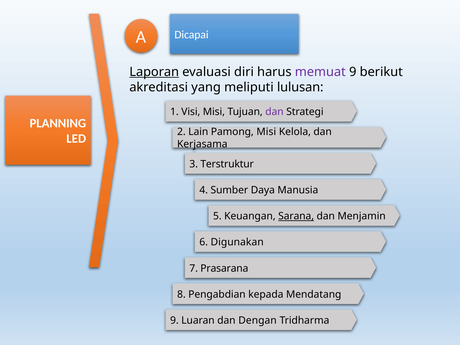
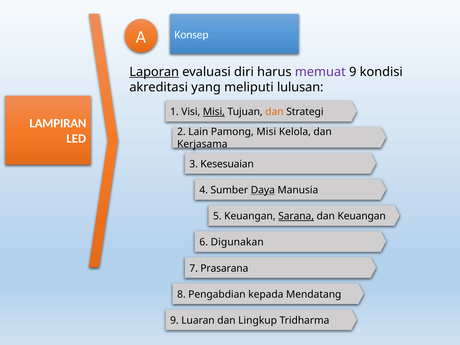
Dicapai: Dicapai -> Konsep (191, 35)
berikut: berikut -> kondisi (381, 72)
Misi underline: none -> present (214, 112)
dan colour: purple -> orange (274, 112)
PLANNING: PLANNING -> LAMPIRAN (58, 123)
Terstruktur: Terstruktur -> Kesesuaian (227, 164)
Daya underline: none -> present (263, 190)
dan Menjamin: Menjamin -> Keuangan (362, 216)
Dengan: Dengan -> Lingkup (258, 320)
